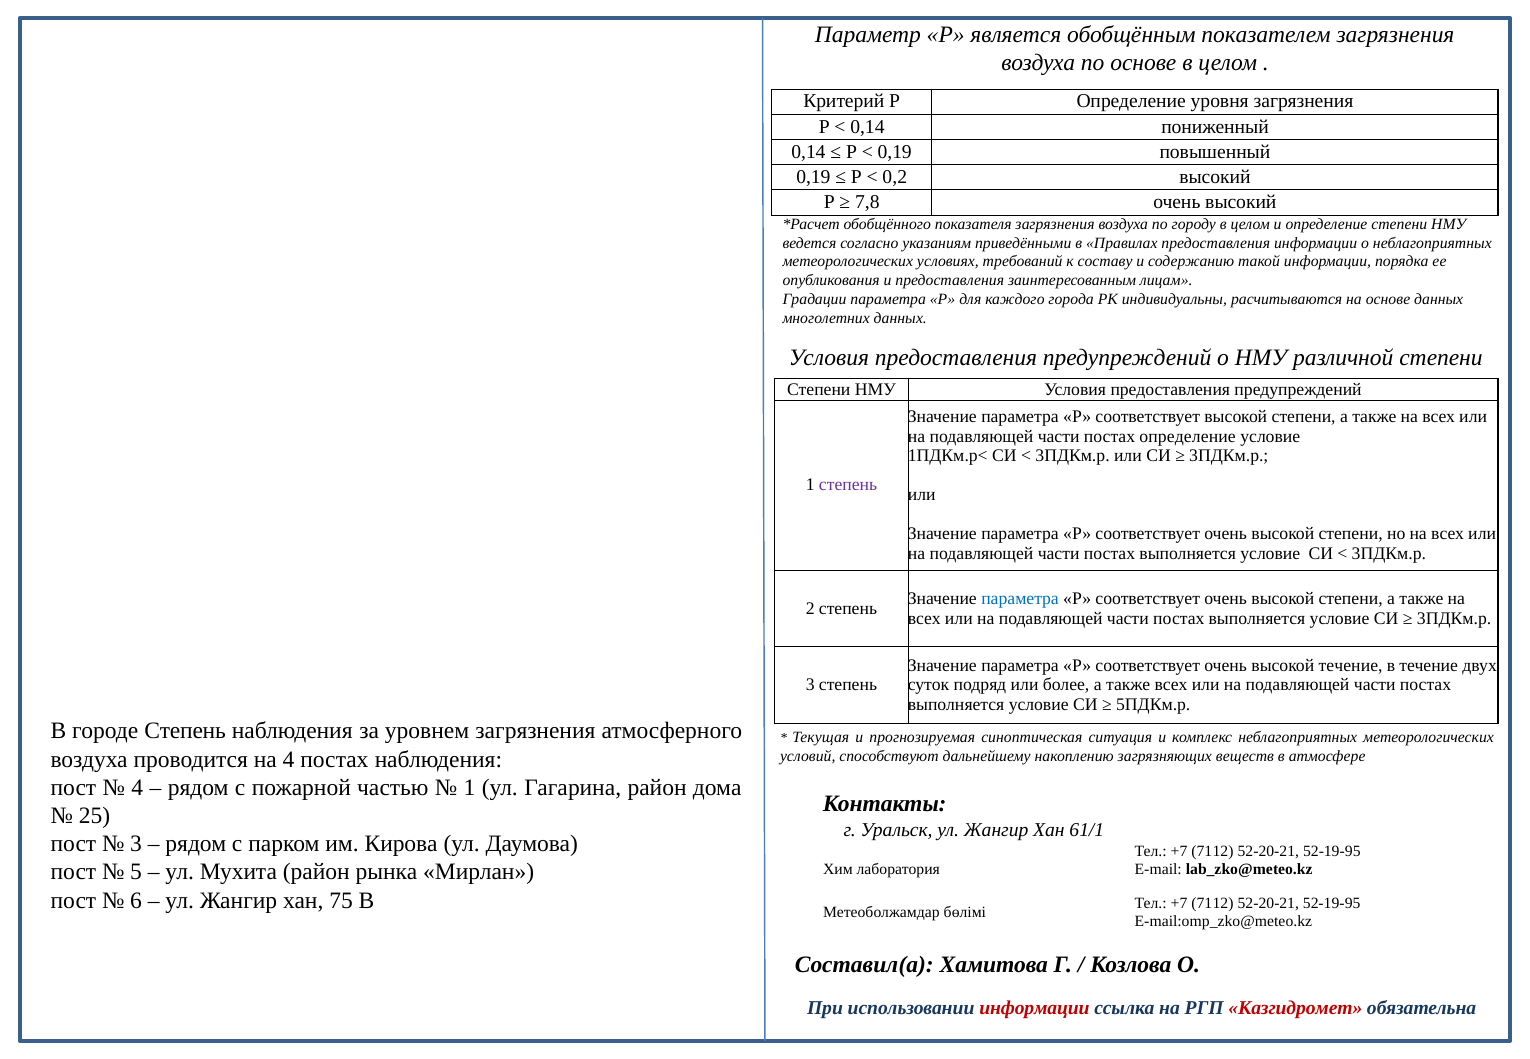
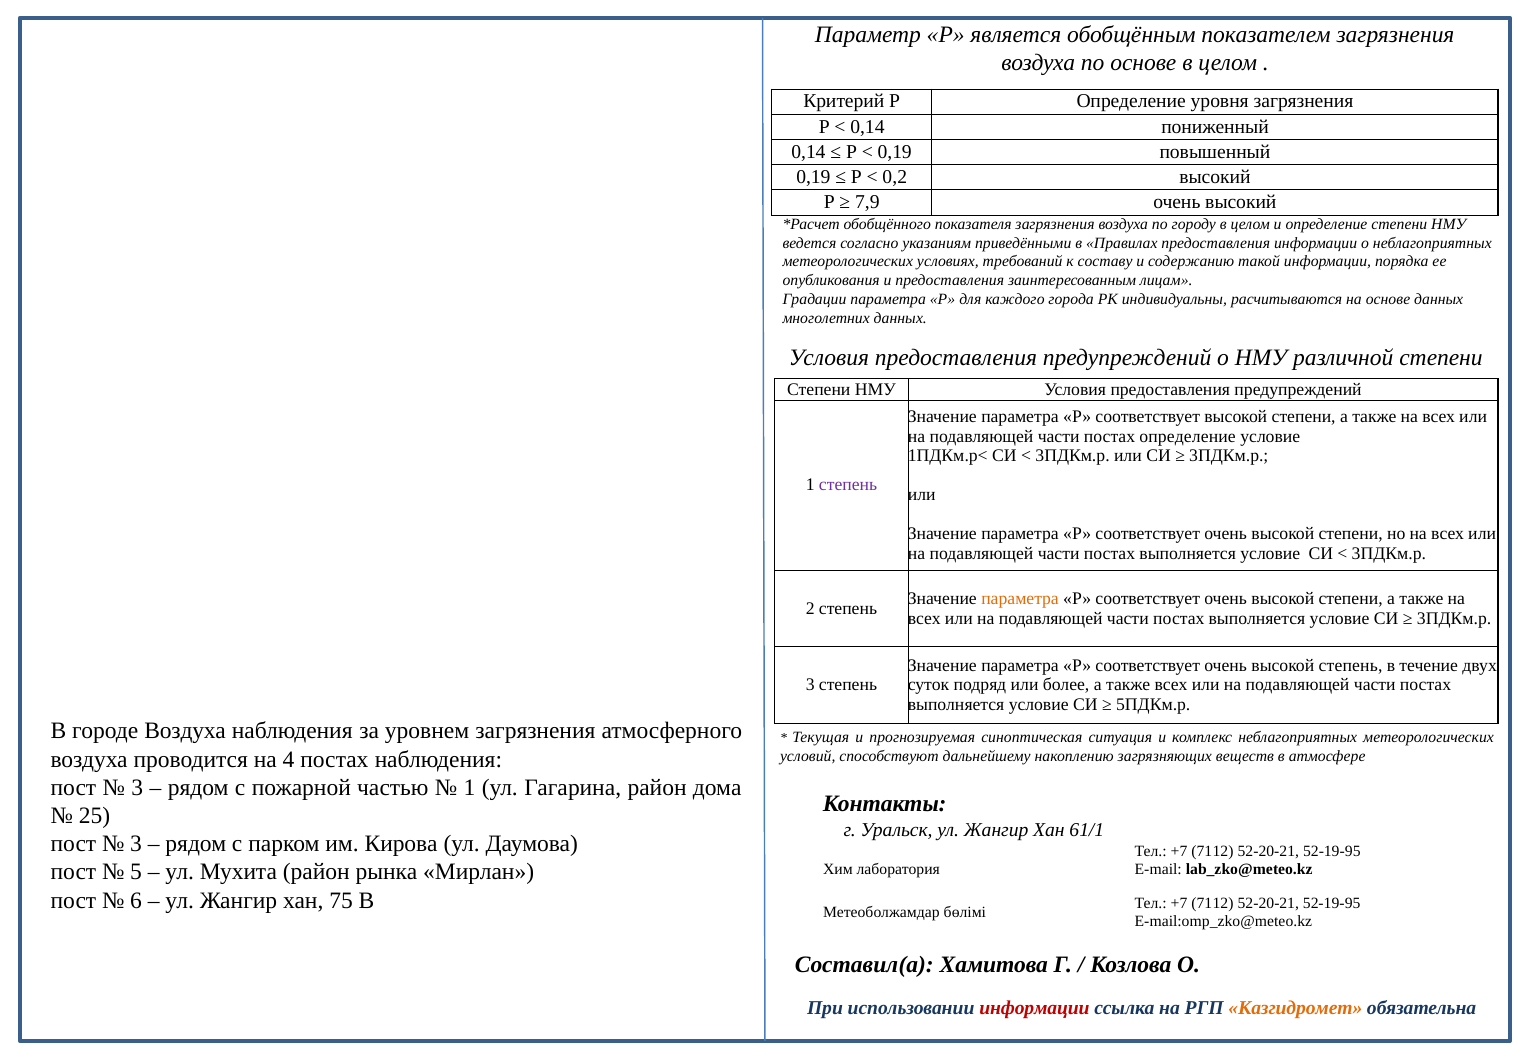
7,8: 7,8 -> 7,9 (867, 202)
параметра colour: blue -> orange (1020, 599)
высокой течение: течение -> степень (1351, 665)
городе Степень: Степень -> Воздуха (185, 731)
4: 4 -> 3 (137, 788)
Казгидромет colour: red -> orange (1295, 1009)
